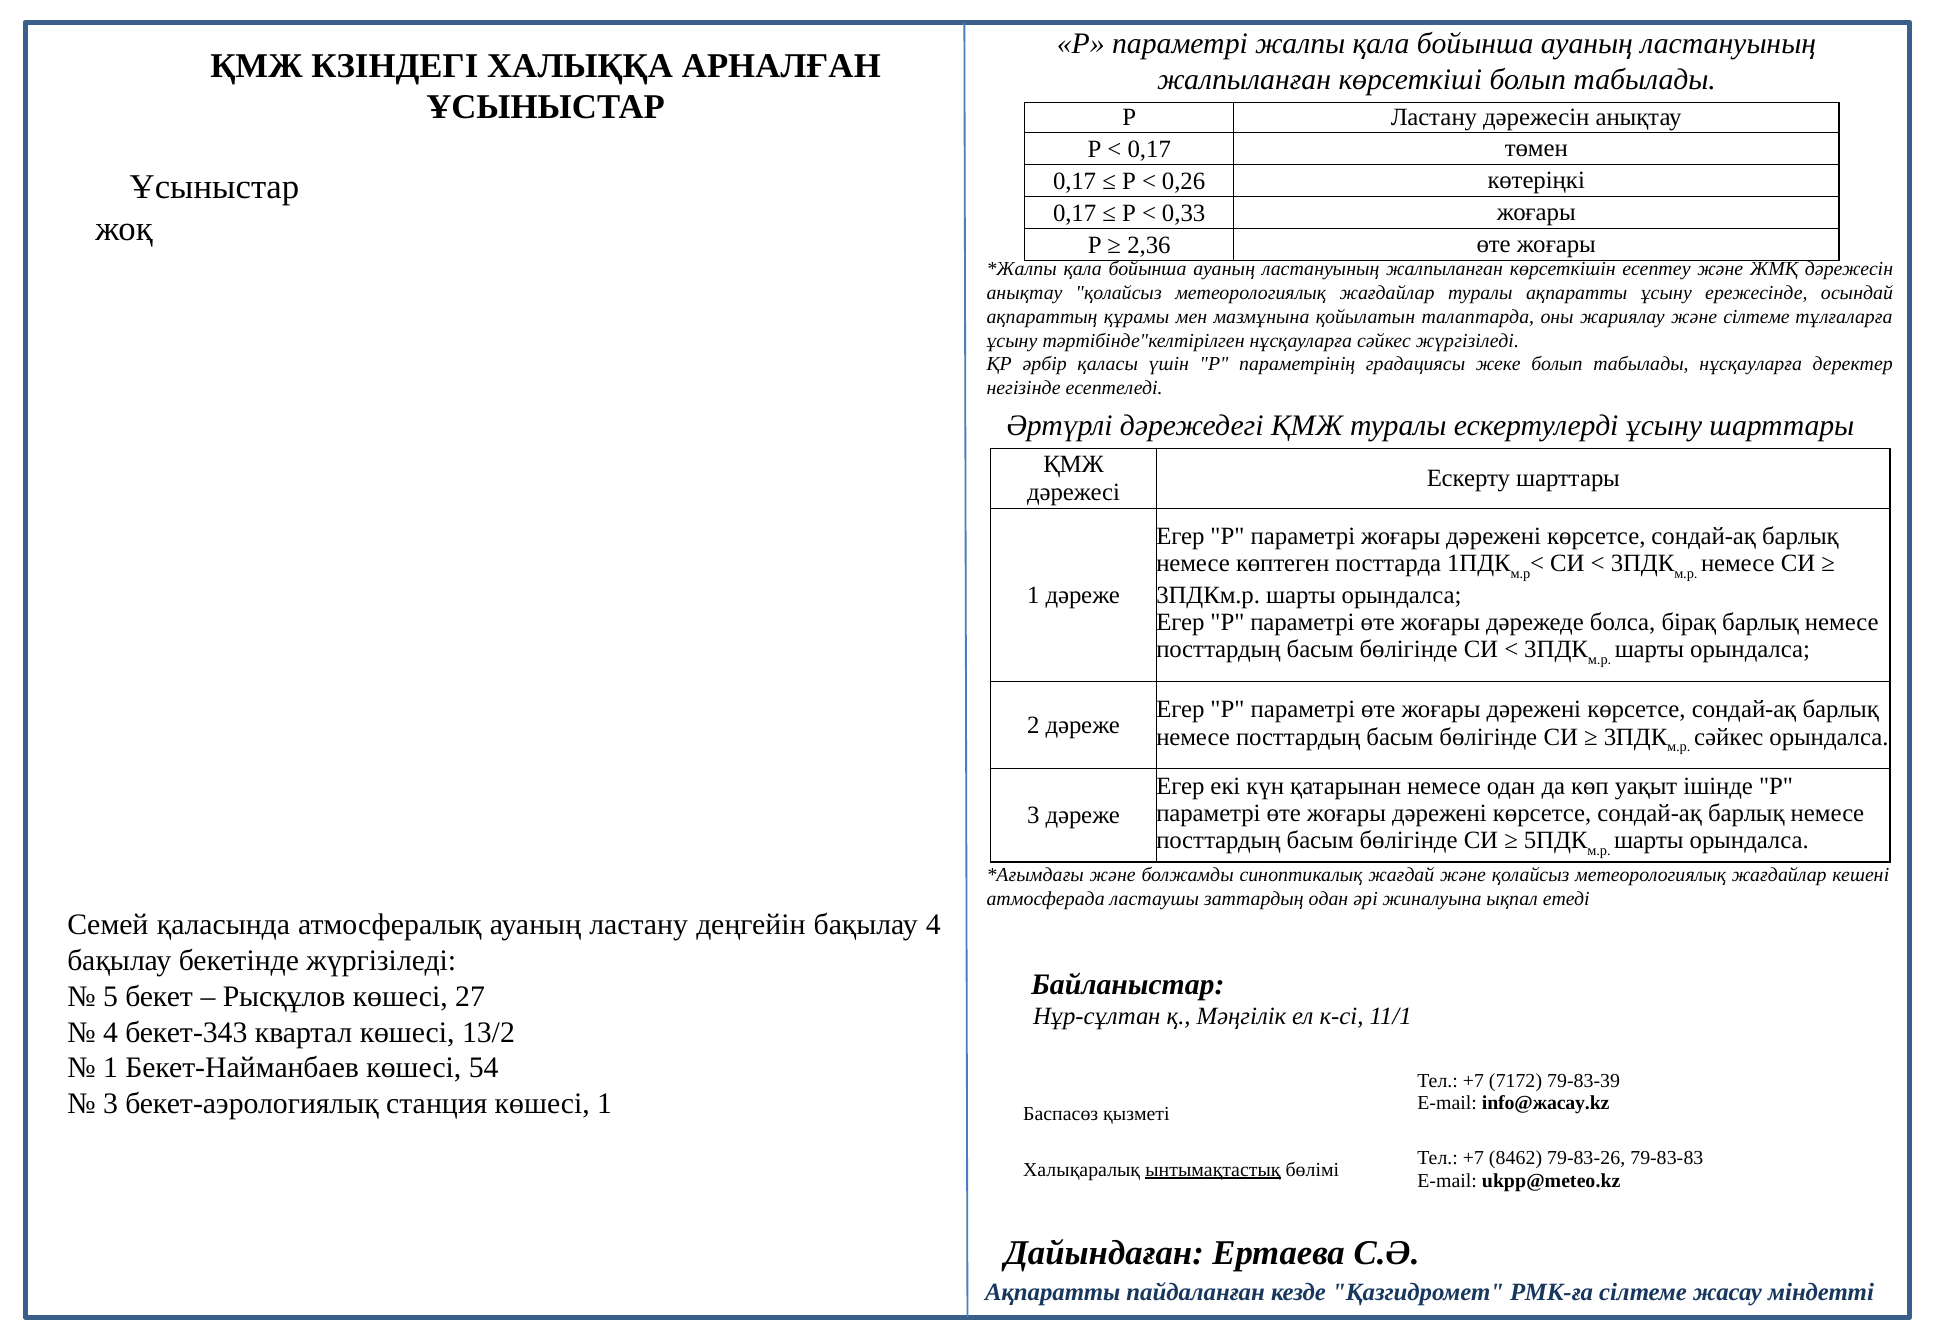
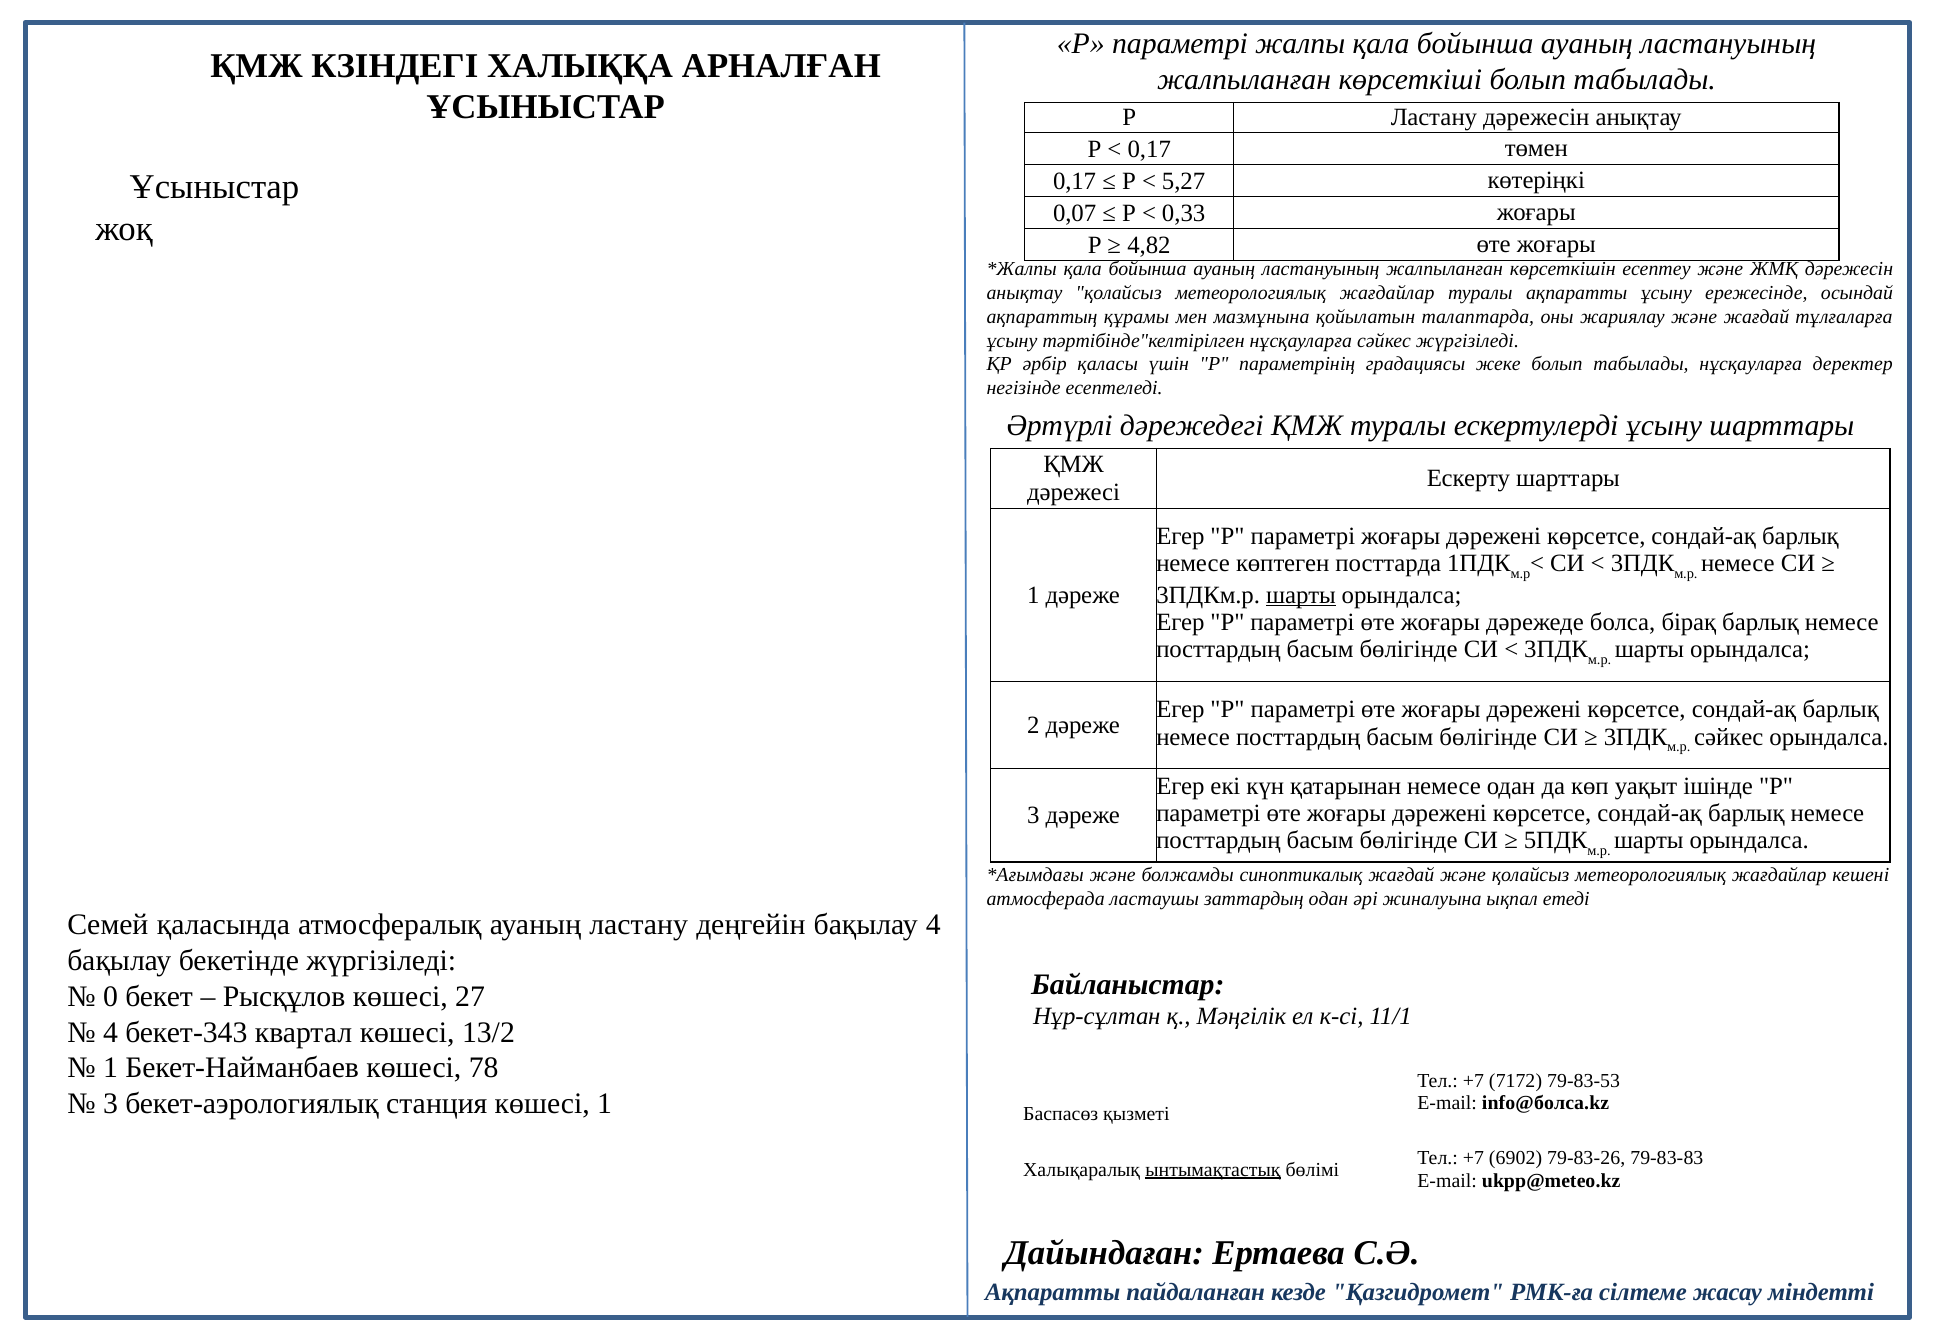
0,26: 0,26 -> 5,27 (1184, 181)
0,17: 0,17 -> 0,07 (1075, 213)
2,36: 2,36 -> 4,82 (1149, 245)
және сілтеме: сілтеме -> жағдай (1756, 317)
шарты underline: none -> present (1301, 595)
5: 5 -> 0 (110, 996)
54: 54 -> 78 (484, 1068)
79-83-39: 79-83-39 -> 79-83-53 (1584, 1081)
info@жасау.kz: info@жасау.kz -> info@болса.kz (1546, 1103)
8462: 8462 -> 6902 (1516, 1158)
